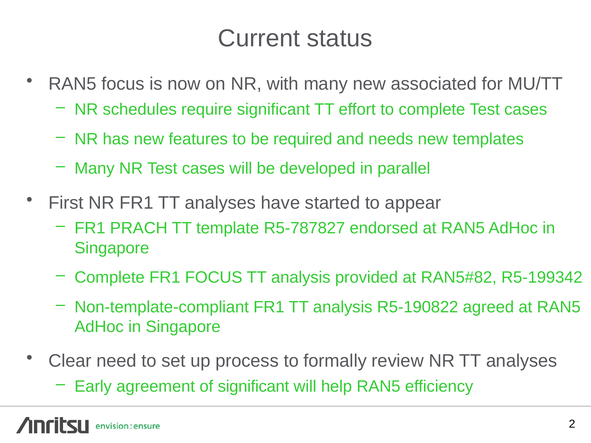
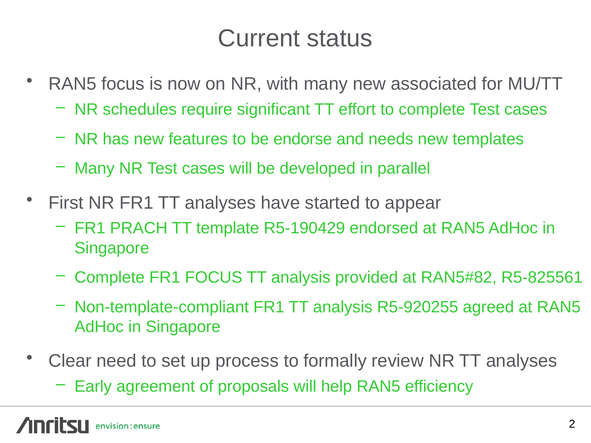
required: required -> endorse (303, 139)
R5-787827: R5-787827 -> R5-190429 (304, 228)
R5-199342: R5-199342 -> R5-825561 (542, 278)
R5-190822: R5-190822 -> R5-920255 (418, 307)
of significant: significant -> proposals (253, 387)
